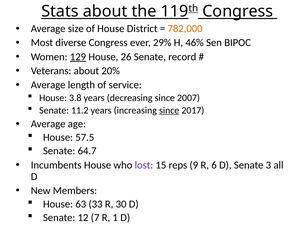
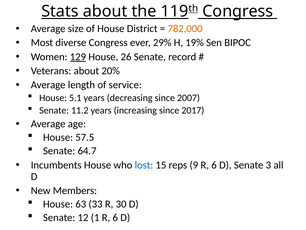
46%: 46% -> 19% (195, 43)
3.8: 3.8 -> 5.1 (75, 98)
since underline: present -> none (169, 110)
lost colour: purple -> blue (144, 165)
7: 7 -> 1 (95, 217)
1: 1 -> 6 (115, 217)
